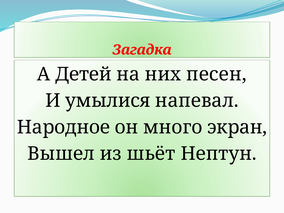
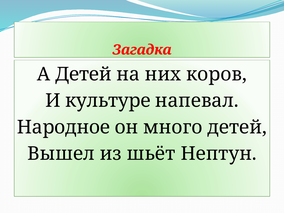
песен: песен -> коров (216, 74)
умылися: умылися -> культуре (108, 101)
много экран: экран -> детей (237, 127)
